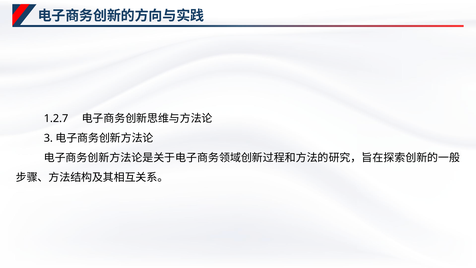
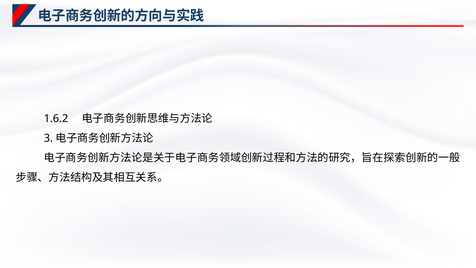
1.2.7: 1.2.7 -> 1.6.2 (56, 119)
